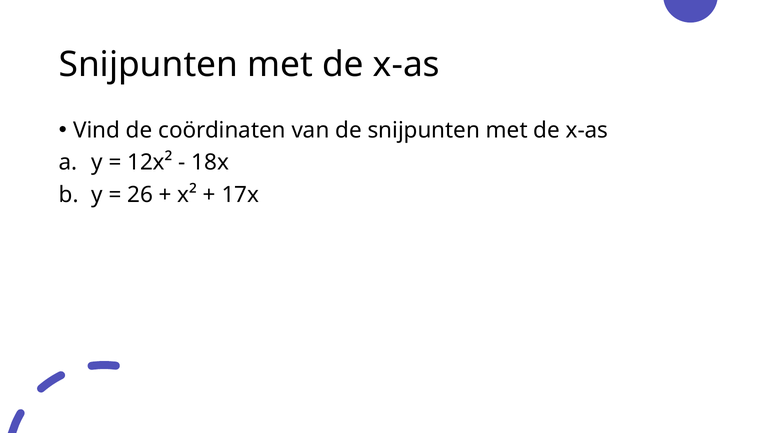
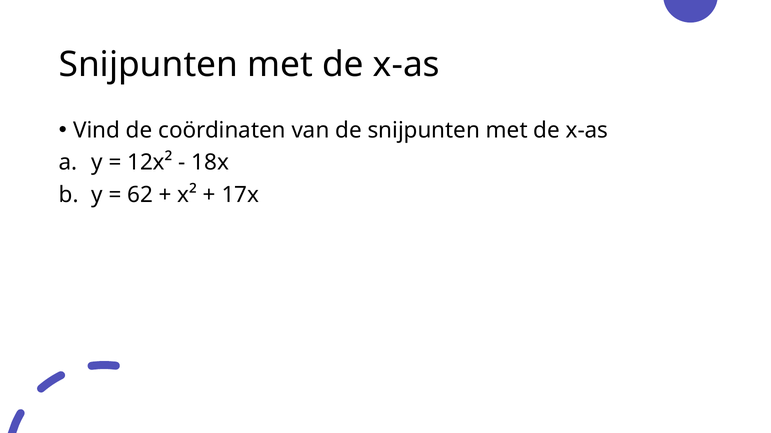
26: 26 -> 62 (140, 195)
